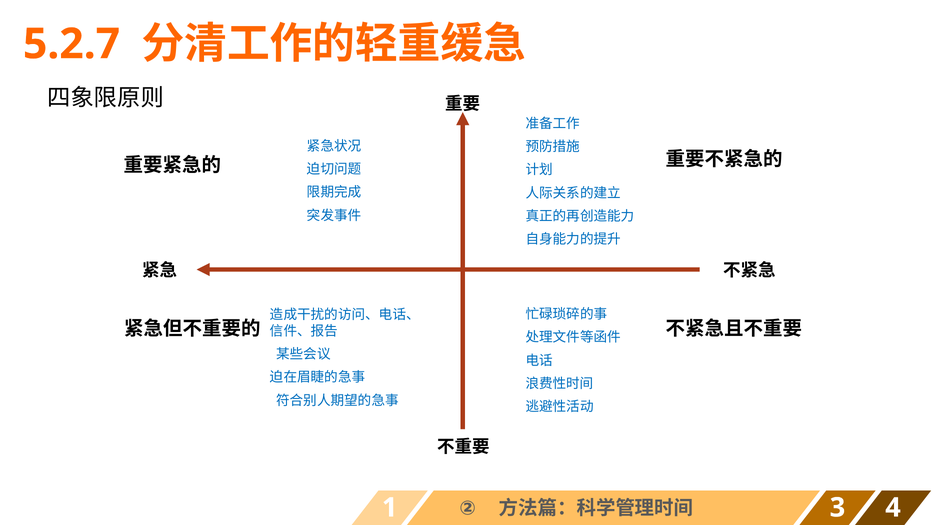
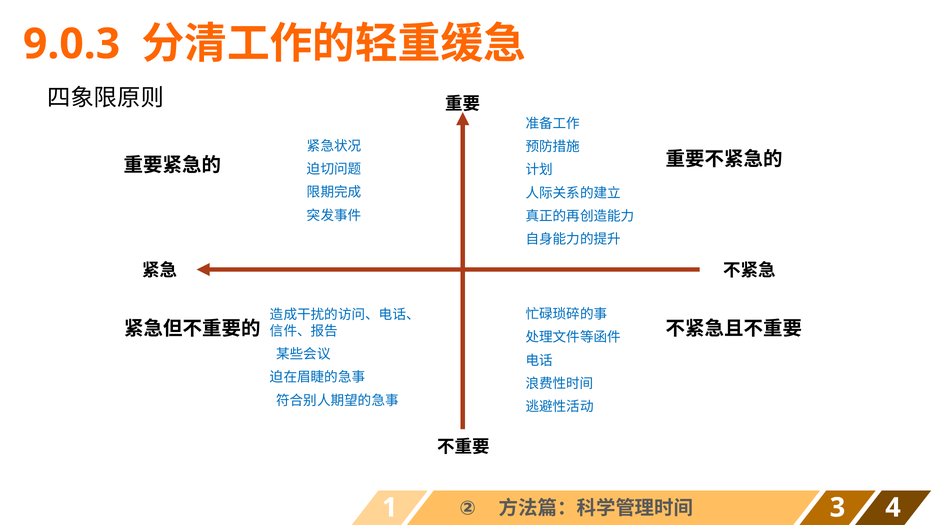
5.2.7: 5.2.7 -> 9.0.3 (72, 44)
